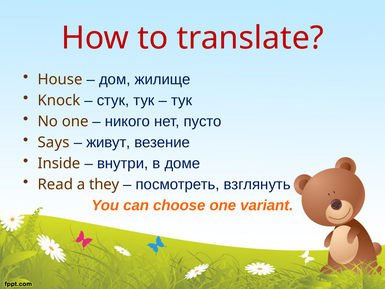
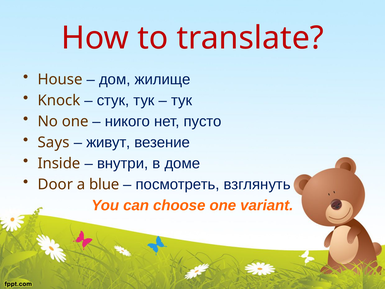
Read: Read -> Door (55, 184)
they: they -> blue (104, 184)
